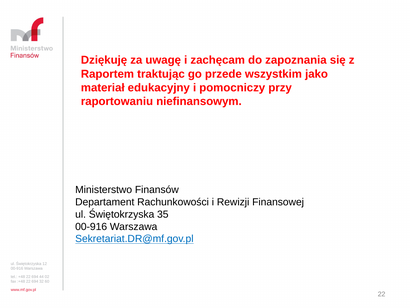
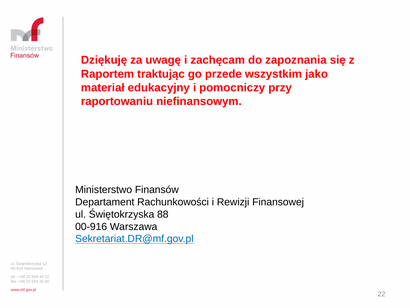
35: 35 -> 88 (163, 214)
